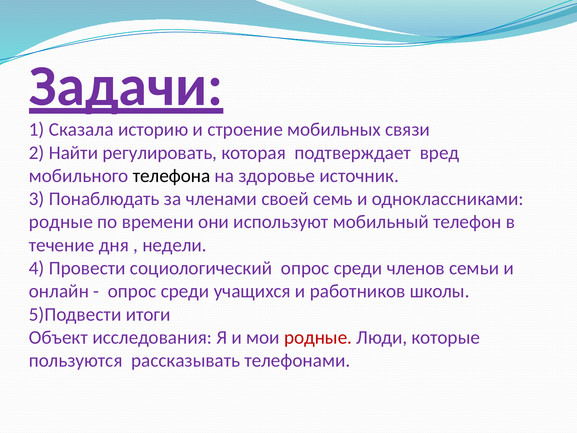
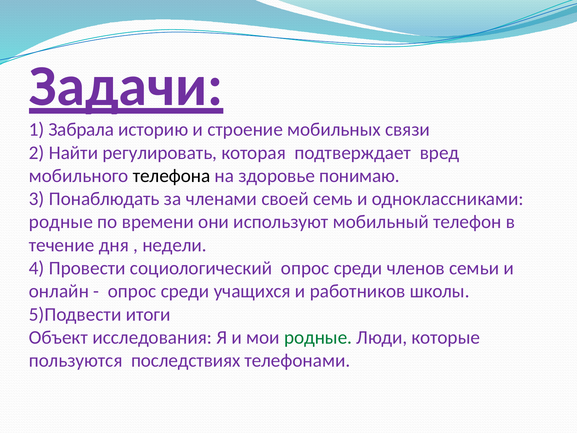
Сказала: Сказала -> Забрала (81, 129)
источник: источник -> понимаю (359, 176)
родные colour: red -> green (318, 337)
рассказывать: рассказывать -> последствиях (186, 360)
